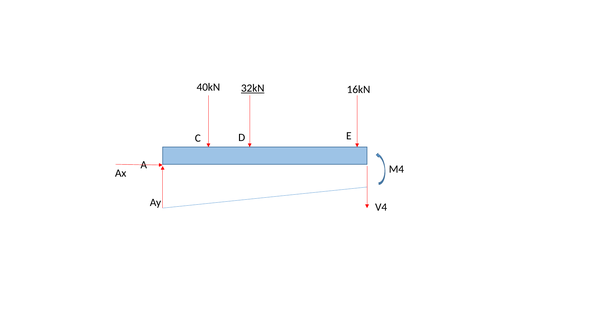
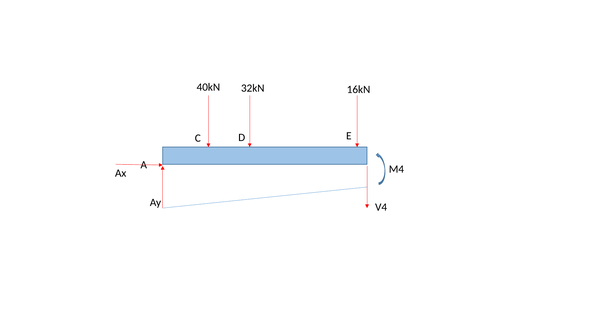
32kN underline: present -> none (253, 88)
